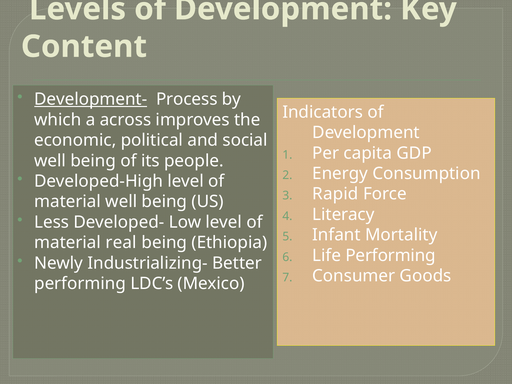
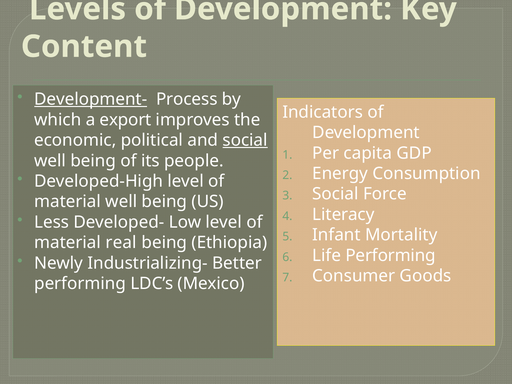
across: across -> export (126, 120)
social underline: none -> present (245, 140)
Rapid: Rapid -> Social (335, 194)
